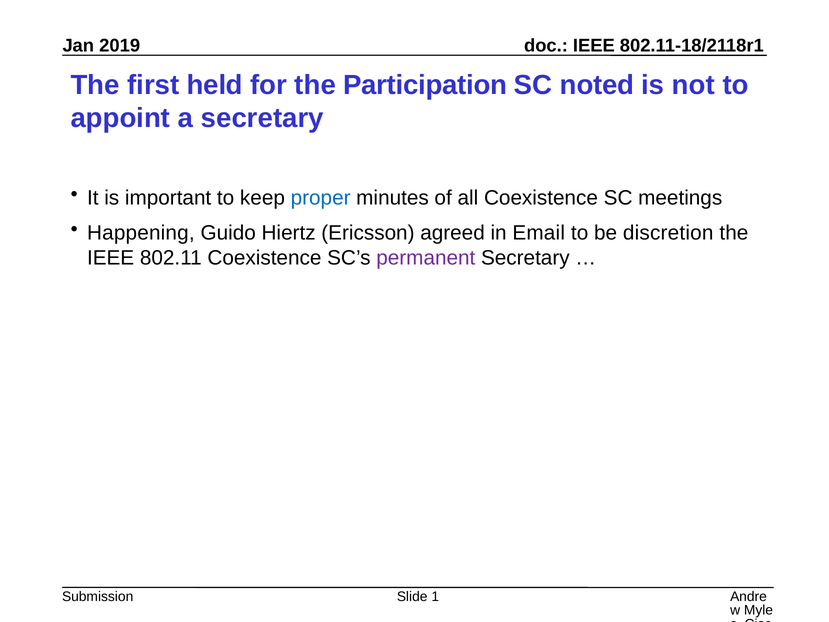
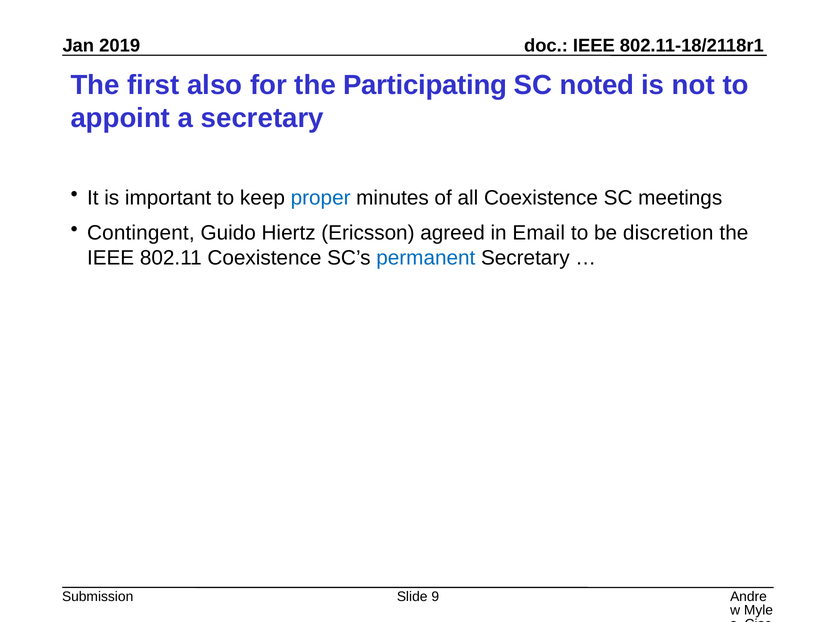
held: held -> also (215, 85)
Participation: Participation -> Participating (425, 85)
Happening: Happening -> Contingent (141, 233)
permanent colour: purple -> blue (426, 258)
1: 1 -> 9 (435, 596)
